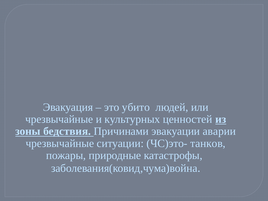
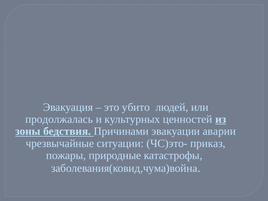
чрезвычайные: чрезвычайные -> продолжалась (59, 119)
танков: танков -> приказ (208, 143)
